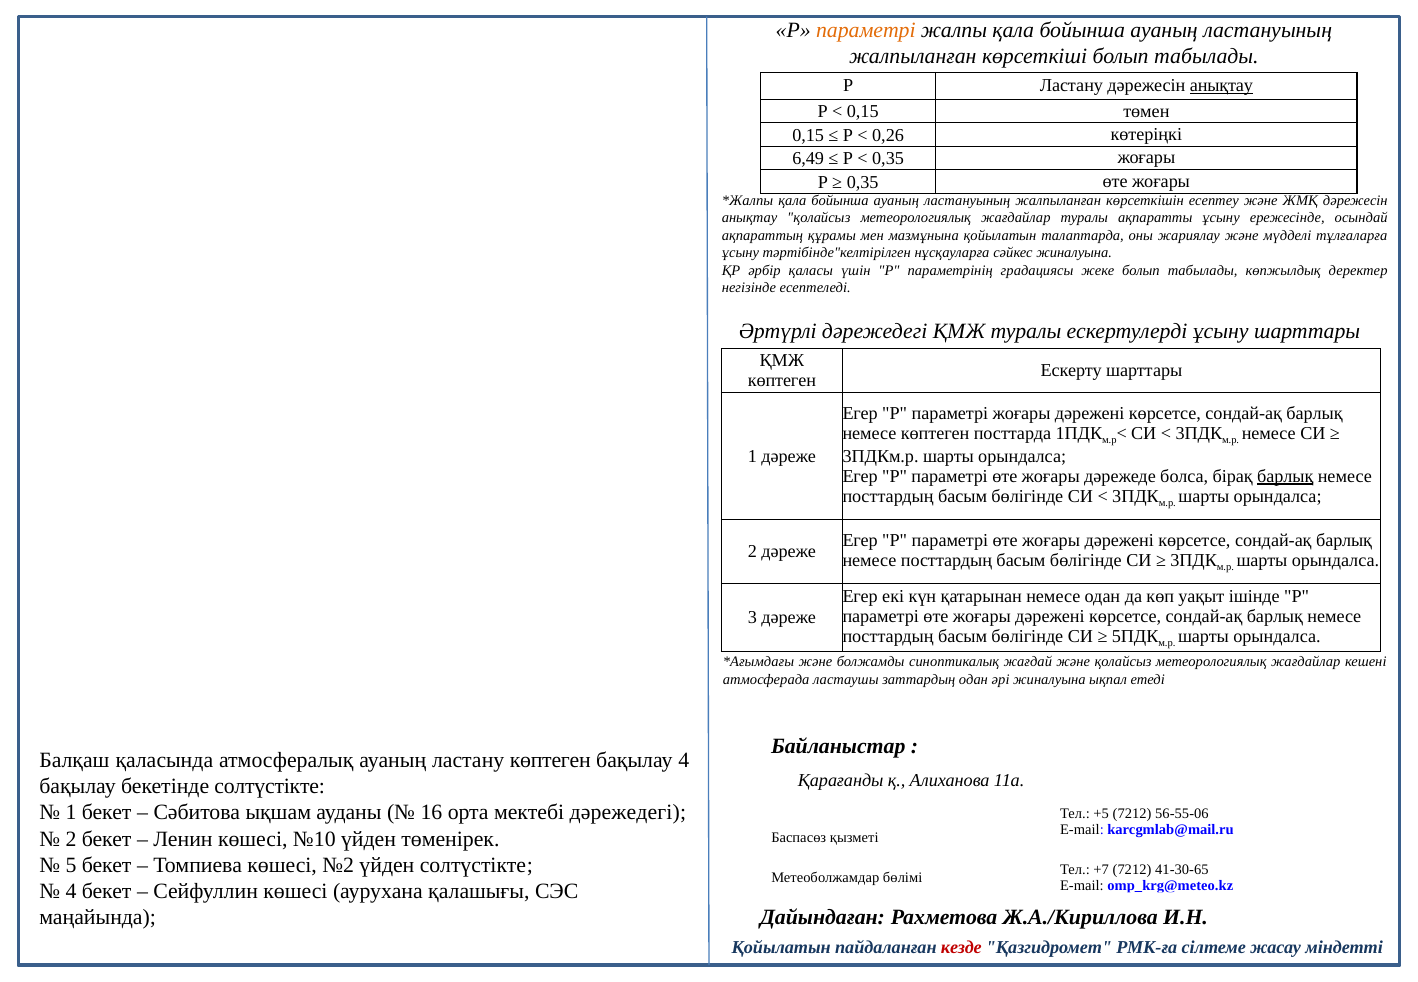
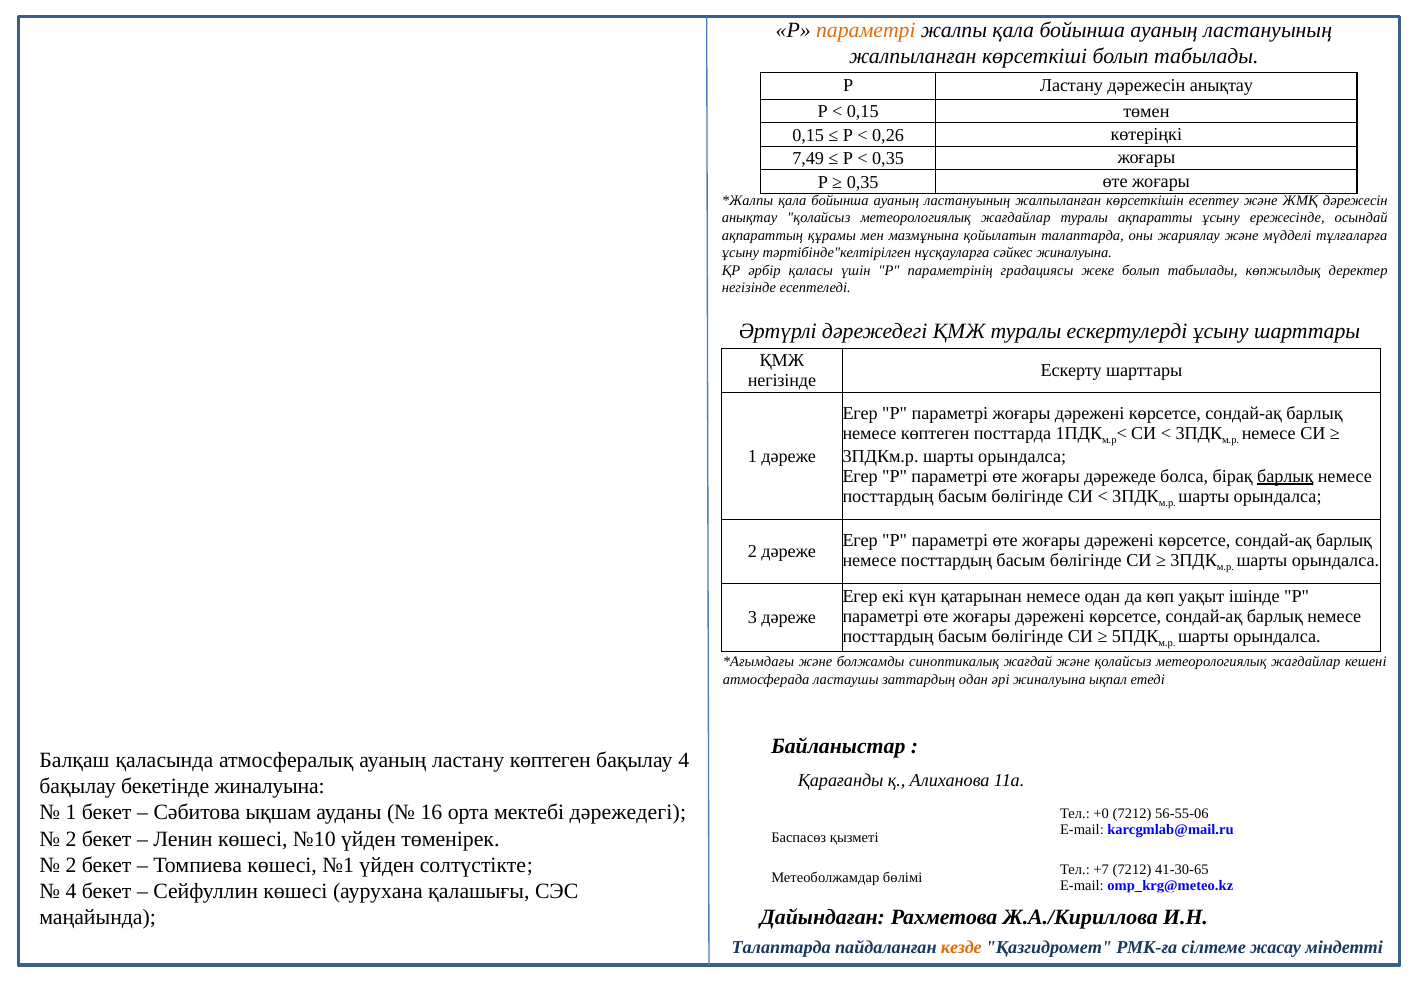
анықтау underline: present -> none (1221, 86)
6,49: 6,49 -> 7,49 (808, 159)
көптеген: көптеген -> негізінде (782, 381)
бекетінде солтүстікте: солтүстікте -> жиналуына (270, 786)
+5: +5 -> +0 (1101, 813)
5: 5 -> 2 (71, 865)
№2: №2 -> №1 (338, 865)
Қойылатын: Қойылатын -> Талаптарда (781, 947)
кезде colour: red -> orange (961, 947)
